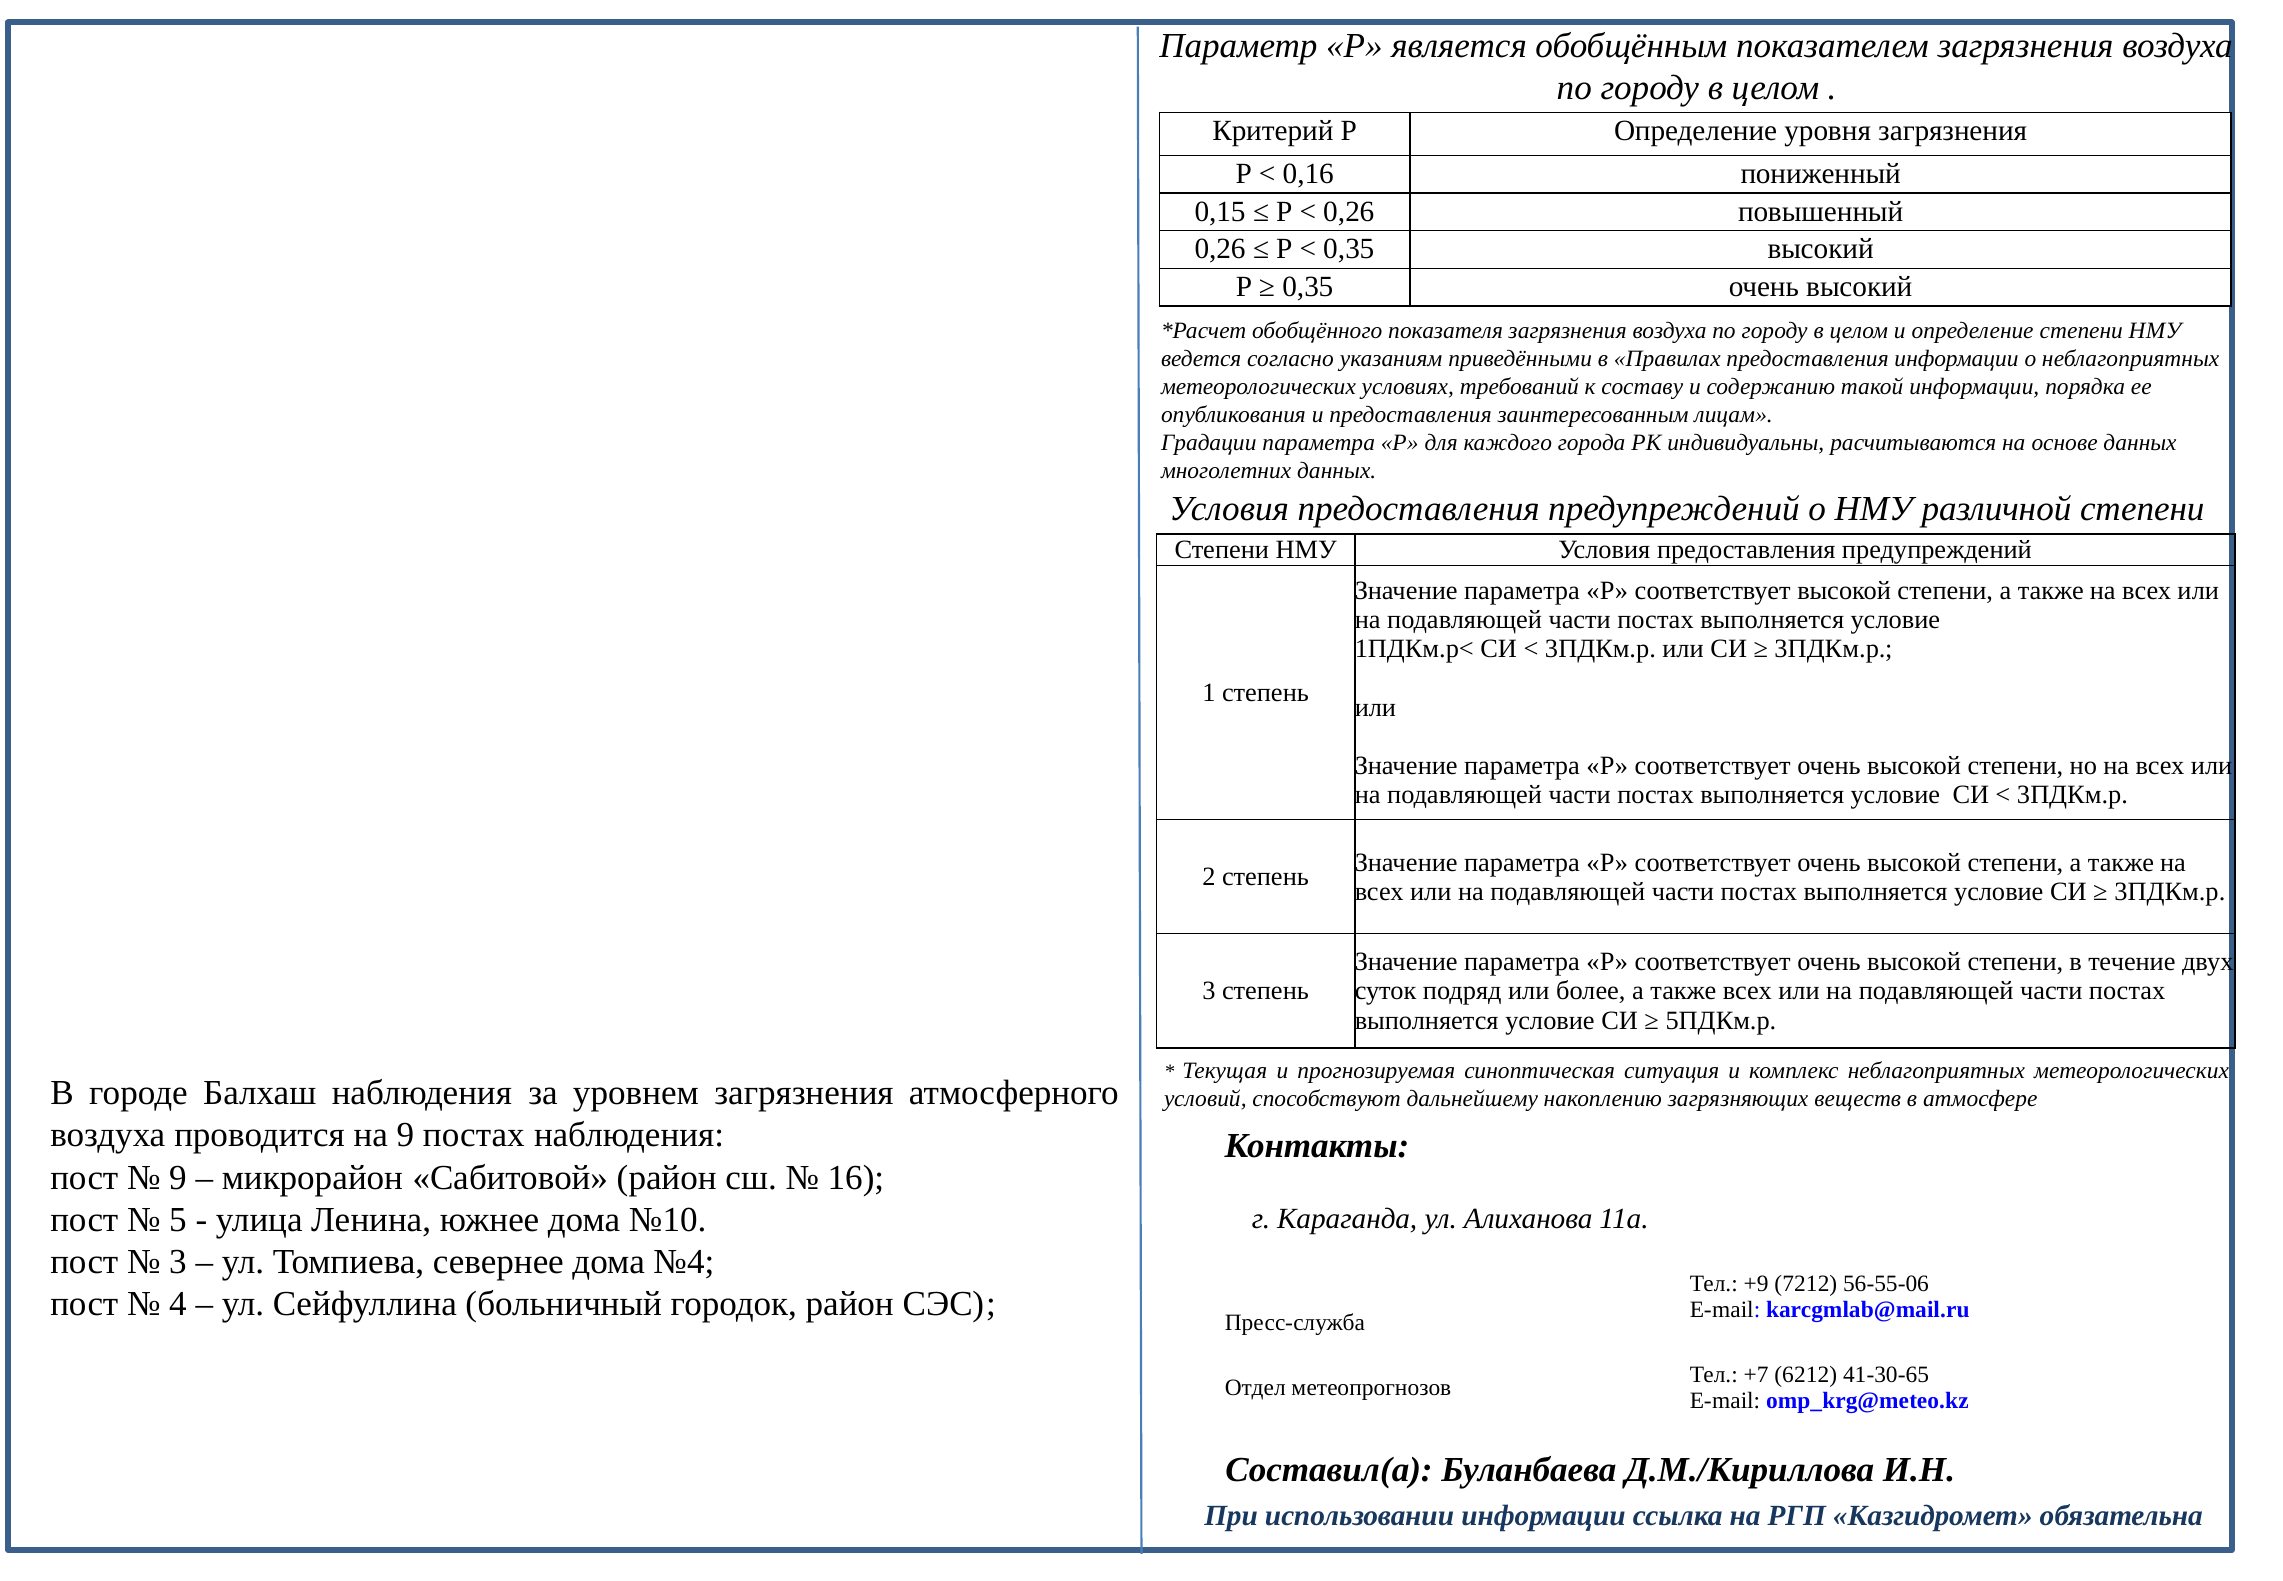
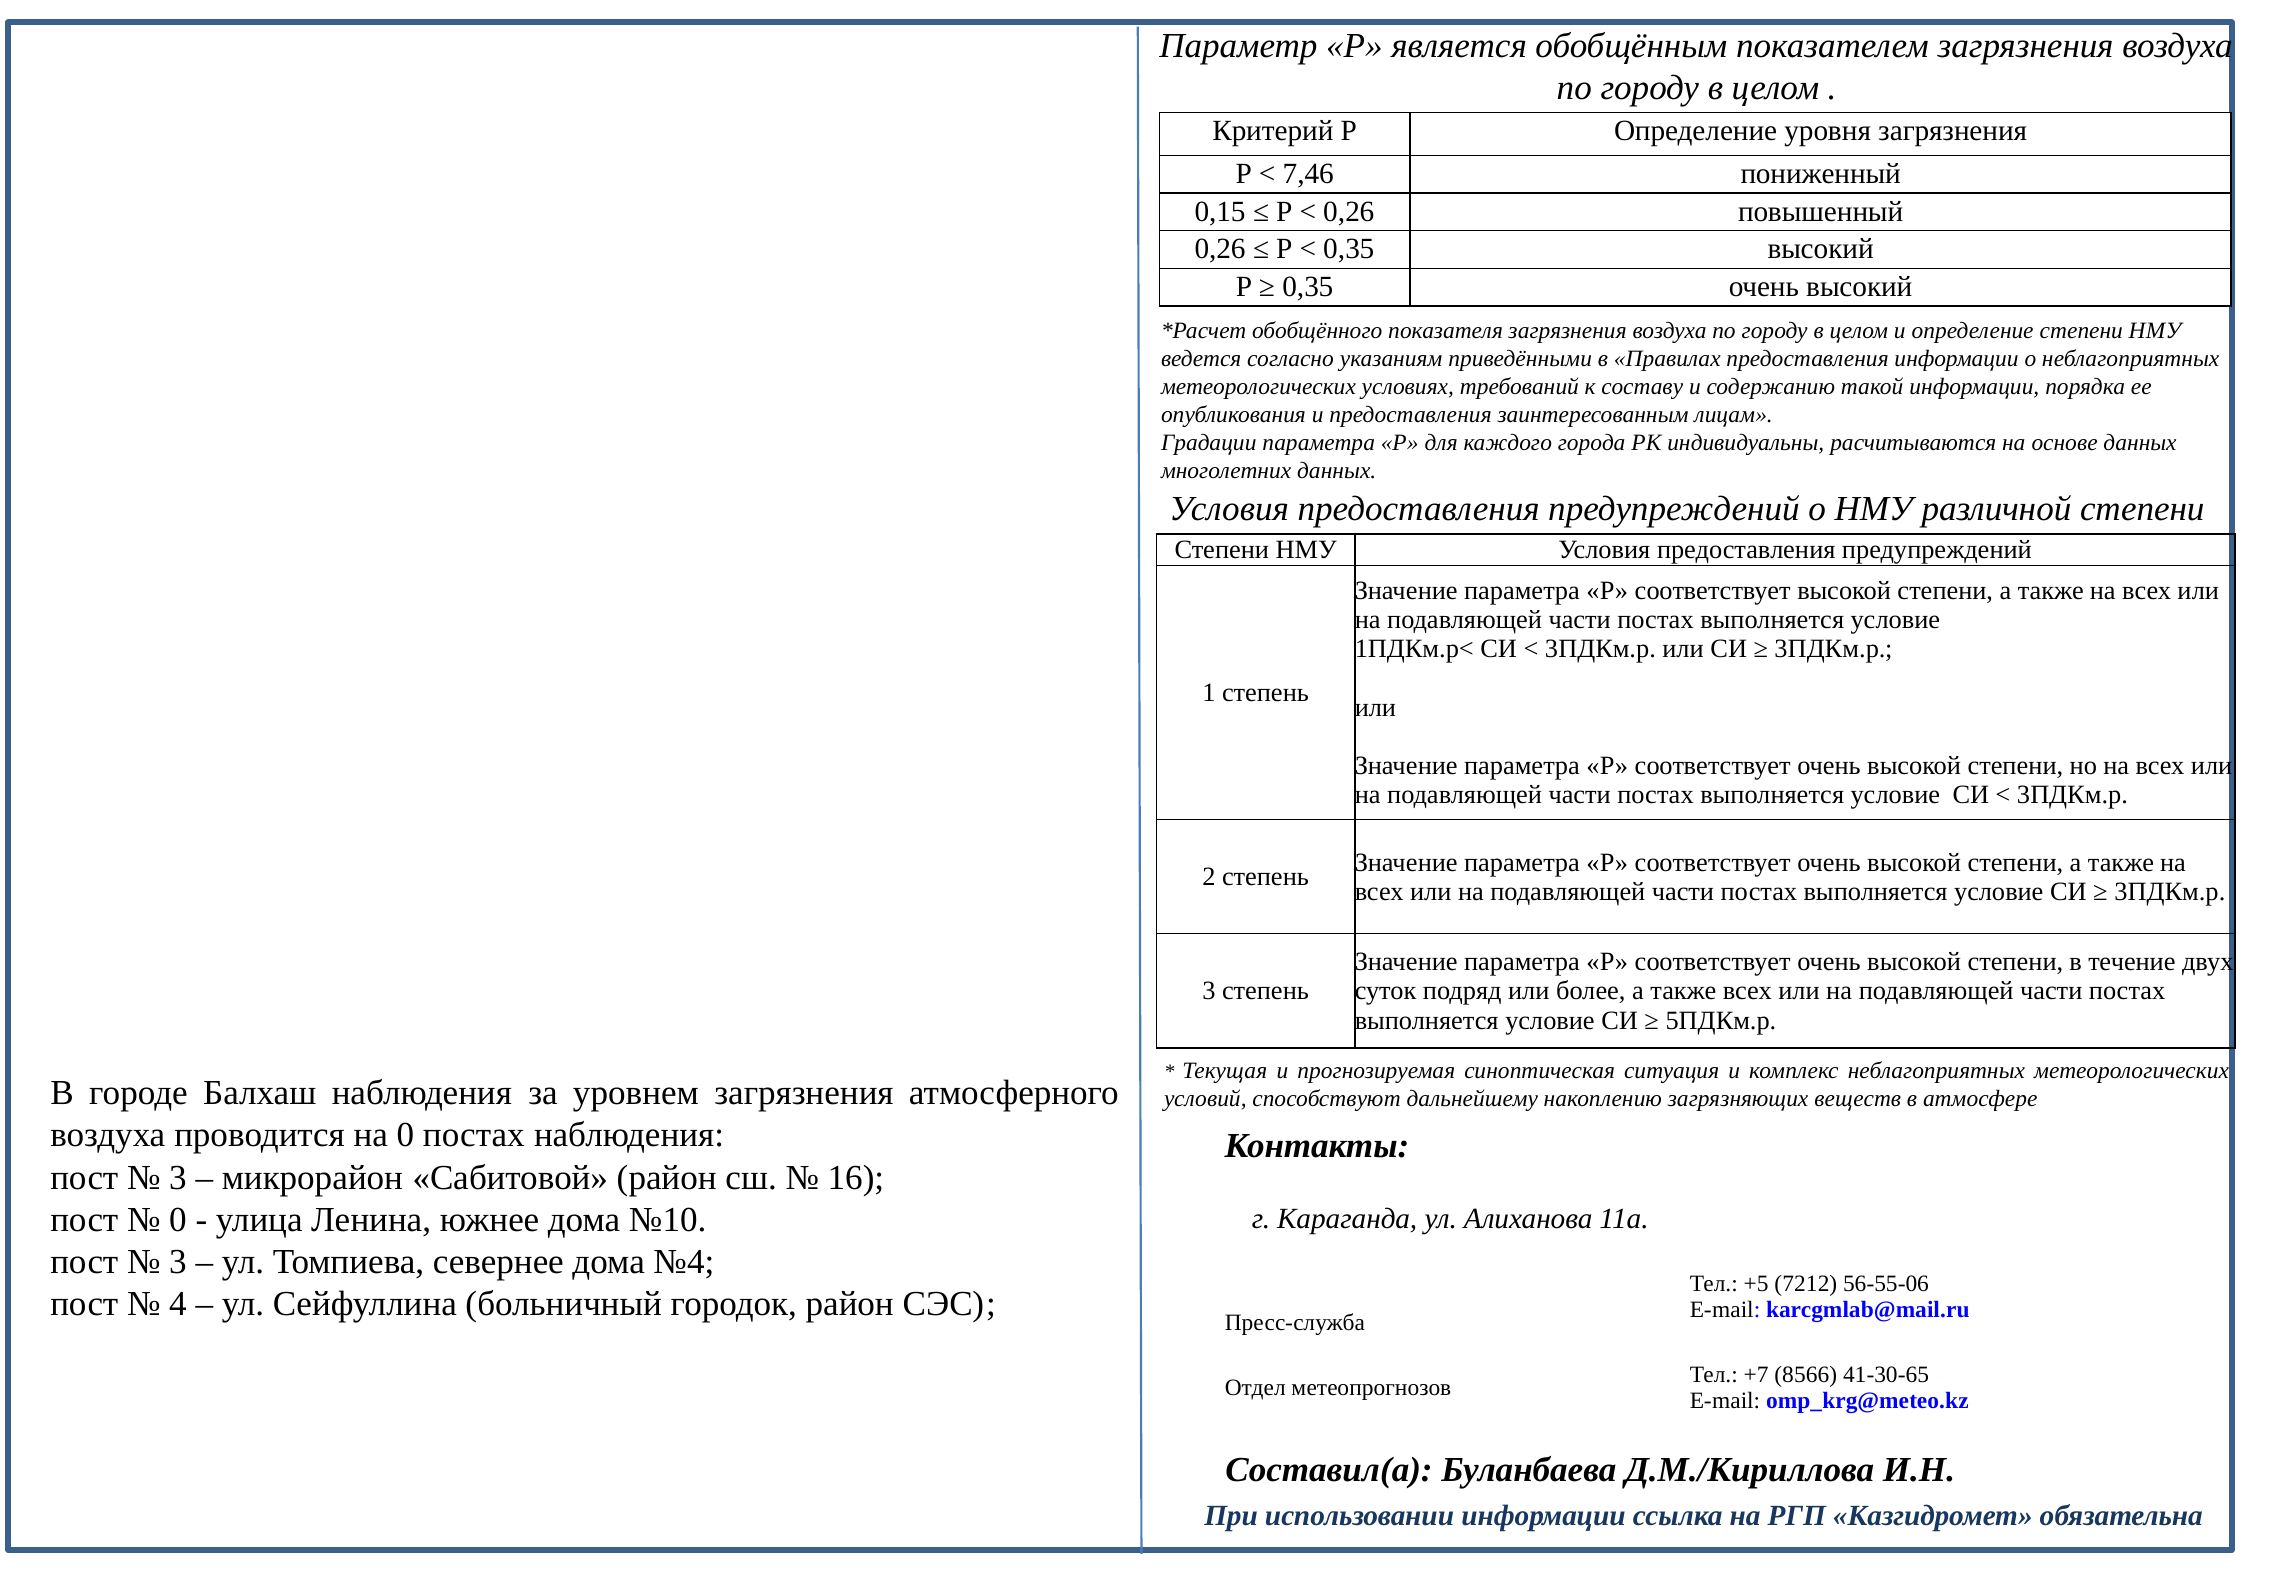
0,16: 0,16 -> 7,46 (1308, 174)
на 9: 9 -> 0 (405, 1135)
9: 9 -> 3 (178, 1177)
5: 5 -> 0 (178, 1219)
+9: +9 -> +5 (1756, 1283)
6212: 6212 -> 8566 (1806, 1375)
